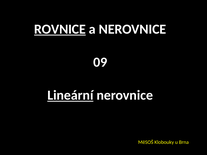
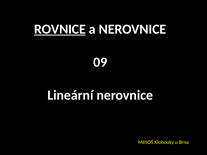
Lineární underline: present -> none (70, 95)
